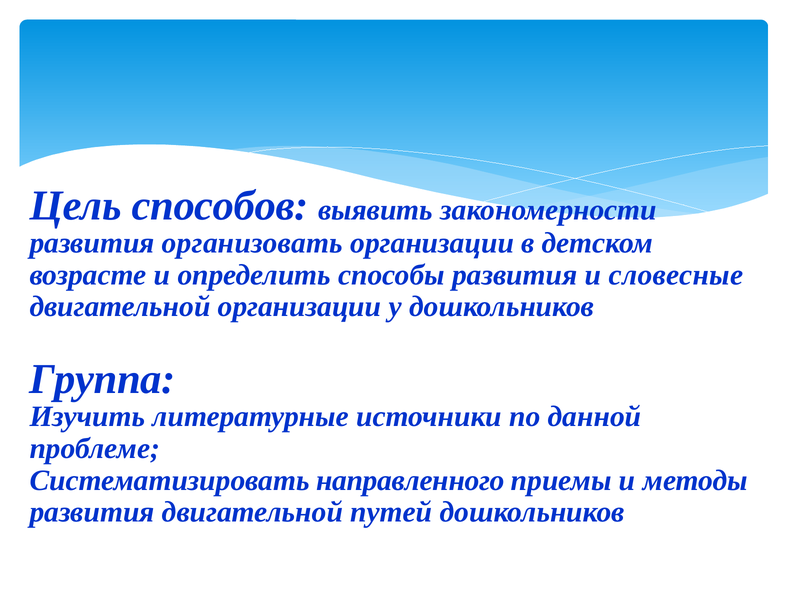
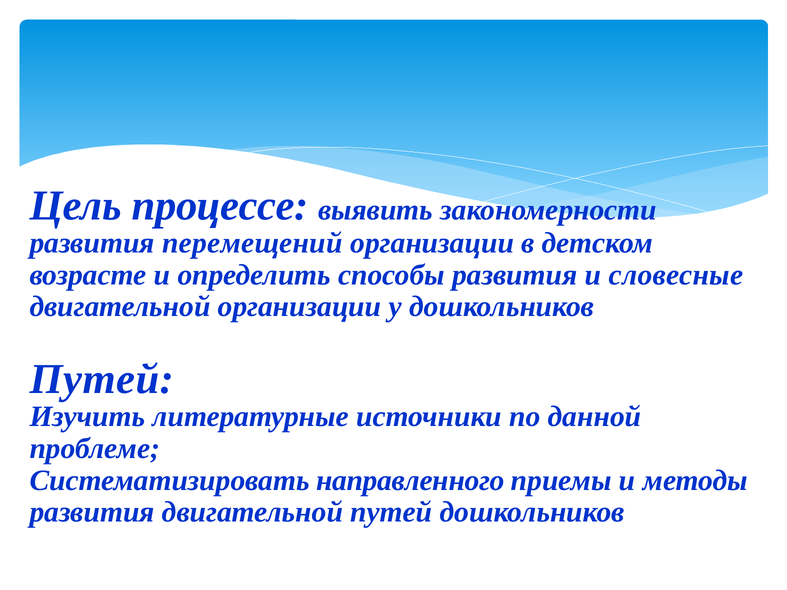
способов: способов -> процессе (220, 206)
организовать: организовать -> перемещений (252, 243)
Группа: Группа -> Путей (102, 379)
